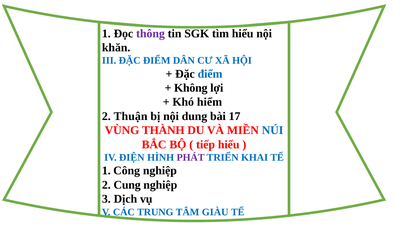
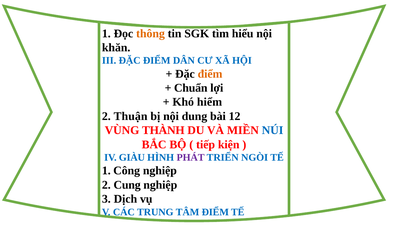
thông colour: purple -> orange (150, 33)
điểm colour: blue -> orange (210, 74)
Không: Không -> Chuẩn (191, 88)
17: 17 -> 12 (235, 116)
tiếp hiểu: hiểu -> kiện (229, 144)
ĐIỆN: ĐIỆN -> GIÀU (132, 157)
KHAI: KHAI -> NGÒI (255, 157)
TÂM GIÀU: GIÀU -> ĐIỂM (215, 212)
